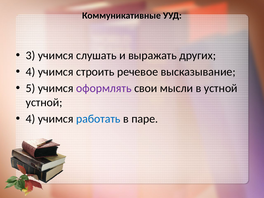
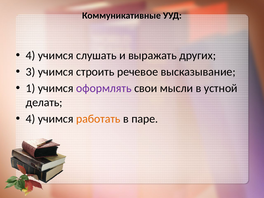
3: 3 -> 4 (30, 55)
4: 4 -> 3 (30, 72)
5: 5 -> 1 (30, 88)
устной: устной -> делать (44, 102)
работать colour: blue -> orange (98, 119)
